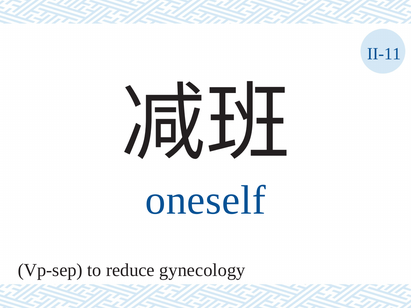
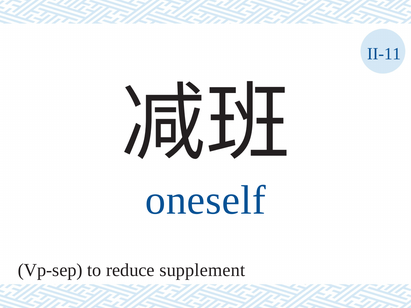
gynecology: gynecology -> supplement (202, 270)
